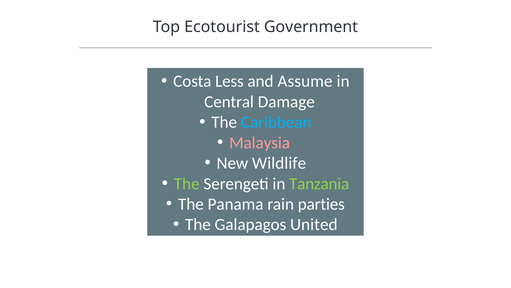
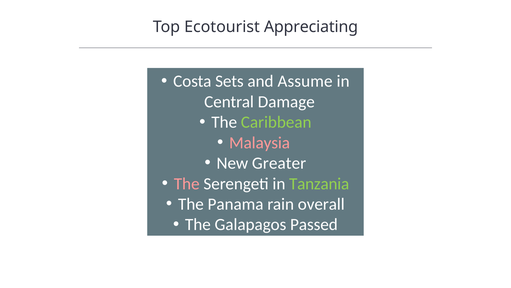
Government: Government -> Appreciating (311, 27)
Less: Less -> Sets (229, 81)
Caribbean colour: light blue -> light green (276, 122)
Wildlife: Wildlife -> Greater (279, 163)
The colour: light green -> pink (187, 183)
parties: parties -> overall (321, 204)
United: United -> Passed (314, 224)
